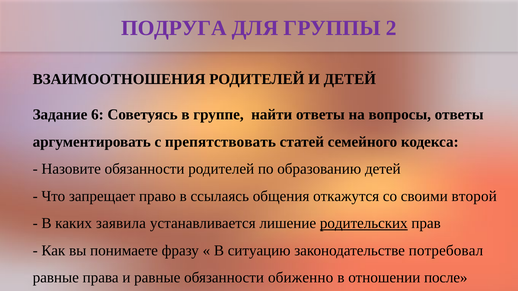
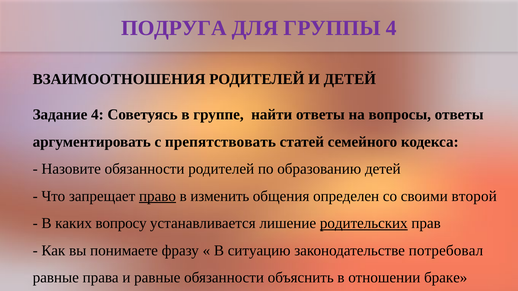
ГРУППЫ 2: 2 -> 4 (391, 28)
Задание 6: 6 -> 4 (97, 115)
право underline: none -> present (157, 196)
ссылаясь: ссылаясь -> изменить (220, 196)
откажутся: откажутся -> определен (346, 196)
заявила: заявила -> вопросу (121, 224)
обиженно: обиженно -> объяснить (301, 278)
после: после -> браке (446, 278)
